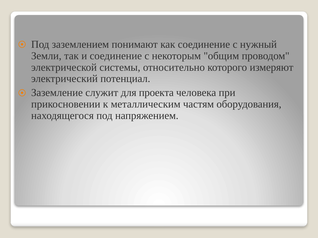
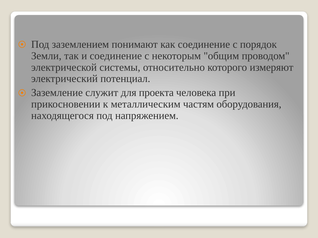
нужный: нужный -> порядок (258, 45)
